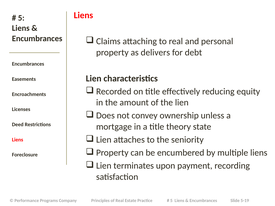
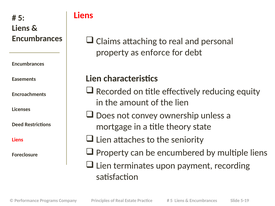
delivers: delivers -> enforce (155, 52)
